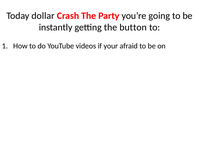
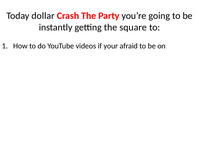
button: button -> square (133, 27)
